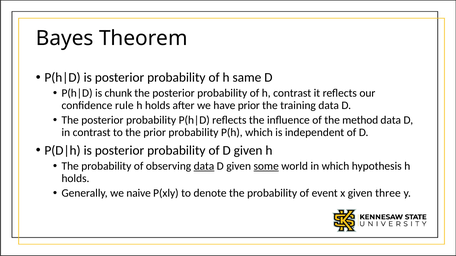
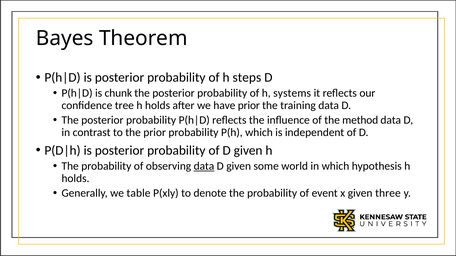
same: same -> steps (247, 78)
h contrast: contrast -> systems (292, 93)
rule: rule -> tree (124, 106)
some underline: present -> none (266, 167)
naive: naive -> table (139, 194)
